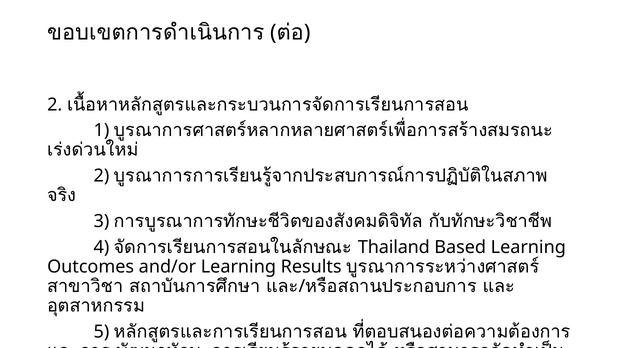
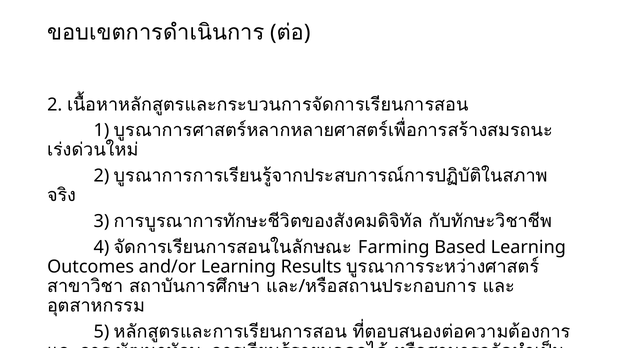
Thailand: Thailand -> Farming (394, 247)
